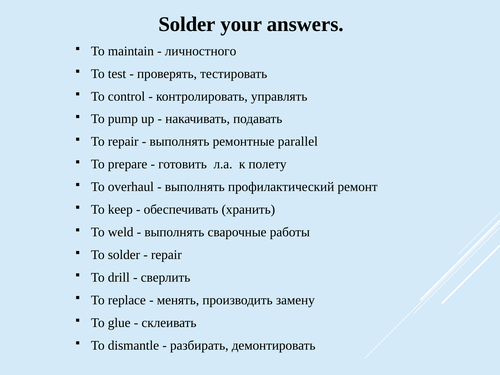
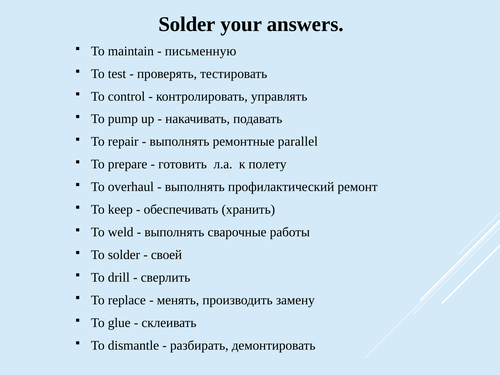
личностного: личностного -> письменную (201, 51)
repair: repair -> своей (166, 255)
